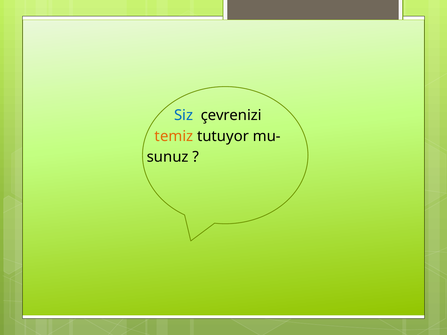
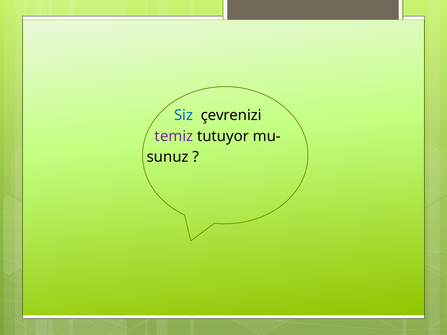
temiz colour: orange -> purple (174, 136)
